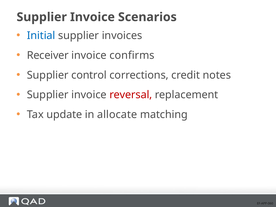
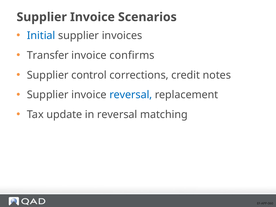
Receiver: Receiver -> Transfer (48, 55)
reversal colour: red -> blue (131, 95)
in allocate: allocate -> reversal (117, 115)
